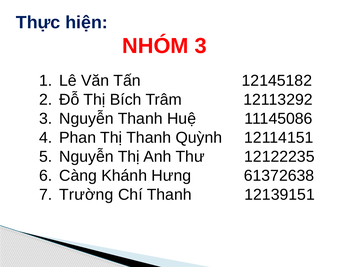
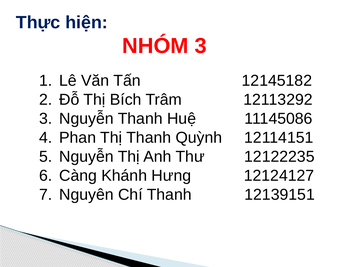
61372638: 61372638 -> 12124127 (279, 176)
Trường: Trường -> Nguyên (86, 195)
